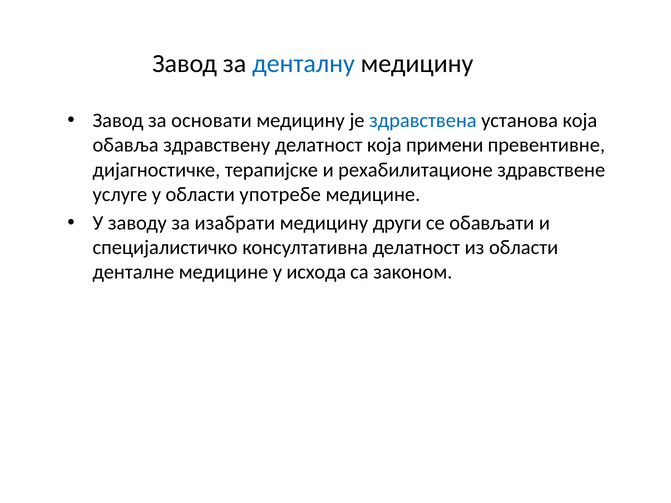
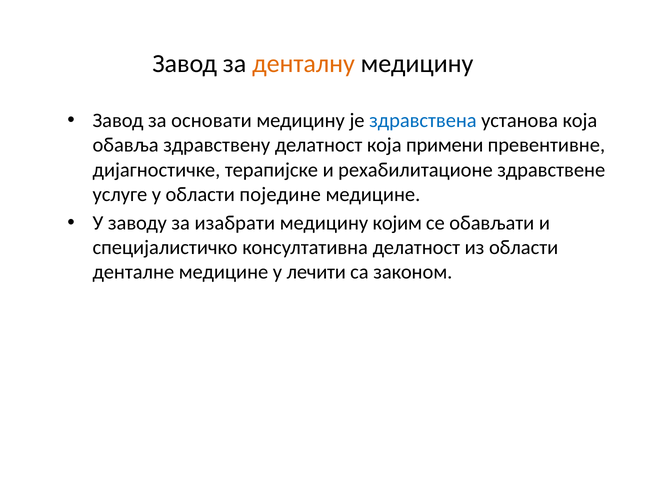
денталну colour: blue -> orange (304, 64)
употребе: употребе -> поједине (280, 194)
други: други -> којим (397, 223)
исхода: исхода -> лечити (316, 272)
